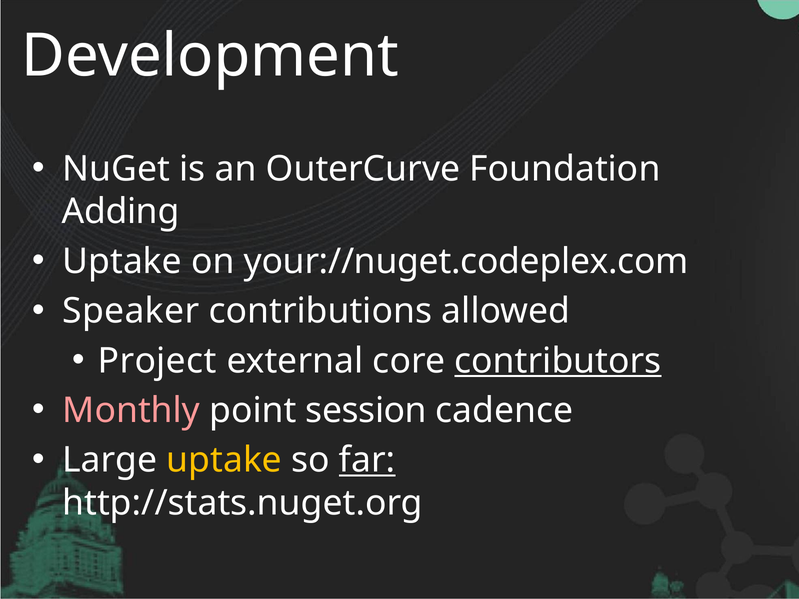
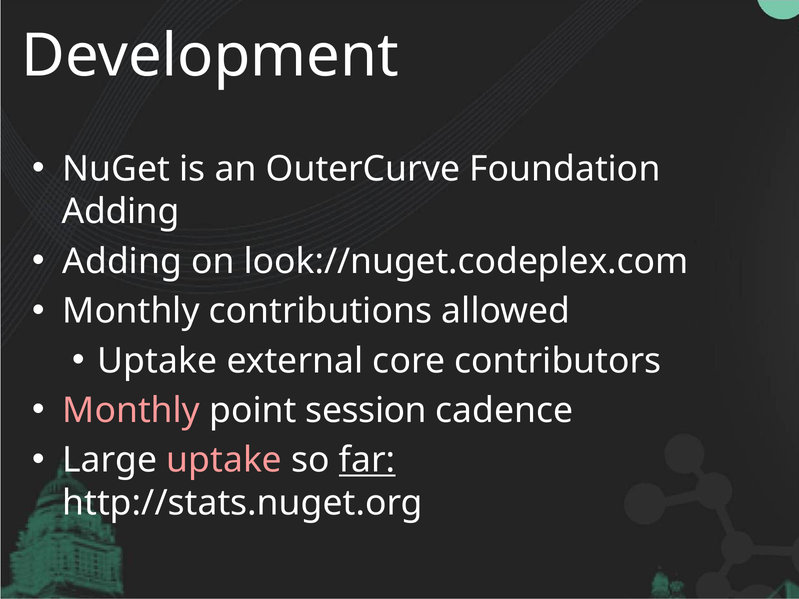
Uptake: Uptake -> Adding (122, 262)
your://nuget.codeplex.com: your://nuget.codeplex.com -> look://nuget.codeplex.com (466, 262)
Speaker: Speaker -> Monthly (131, 311)
Project: Project -> Uptake (157, 361)
contributors underline: present -> none (558, 361)
uptake colour: yellow -> pink (224, 460)
